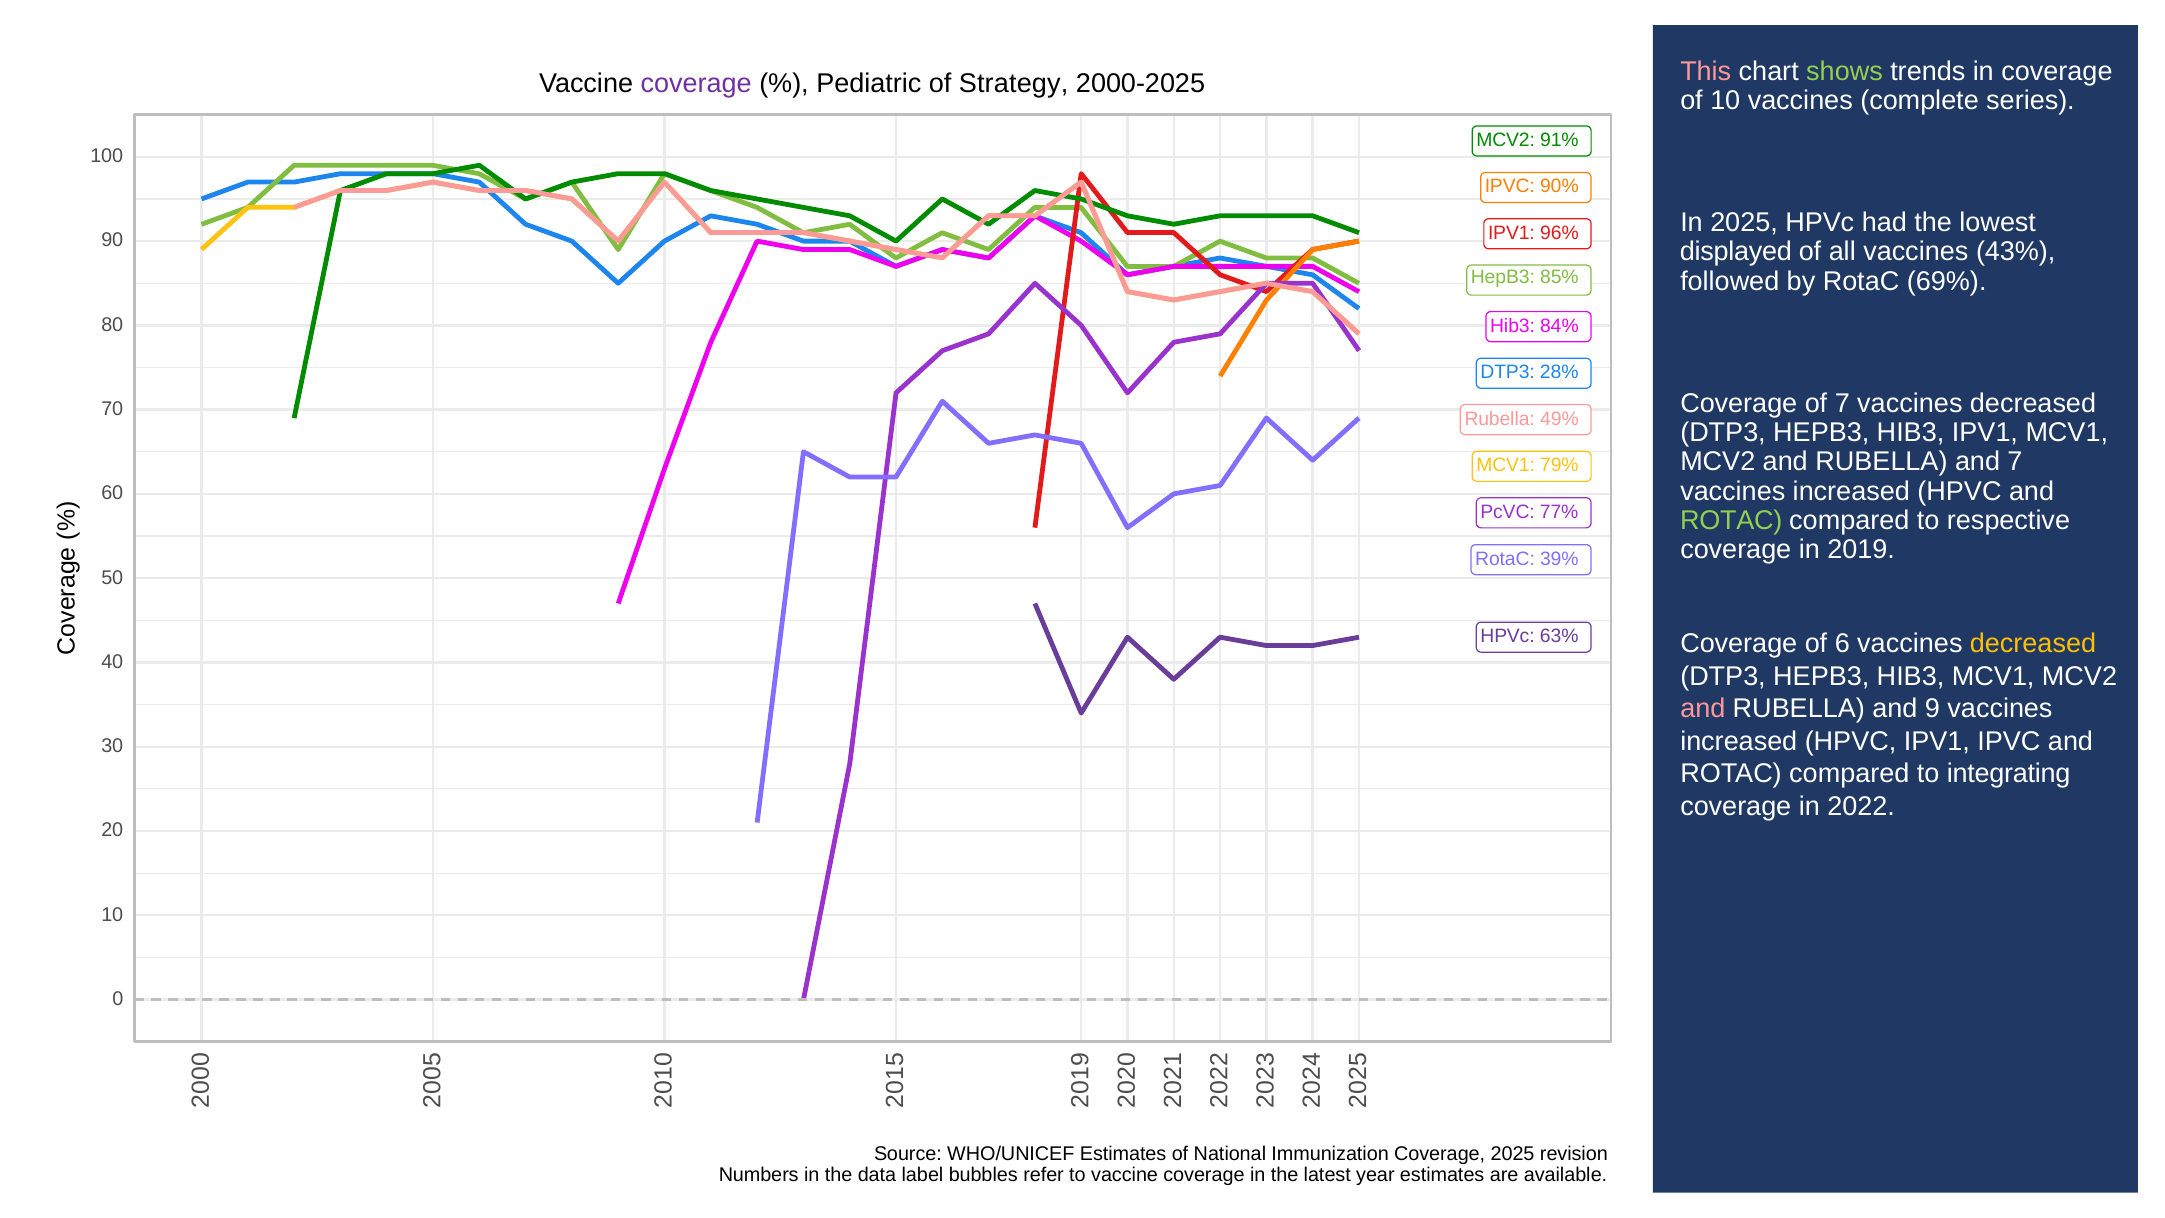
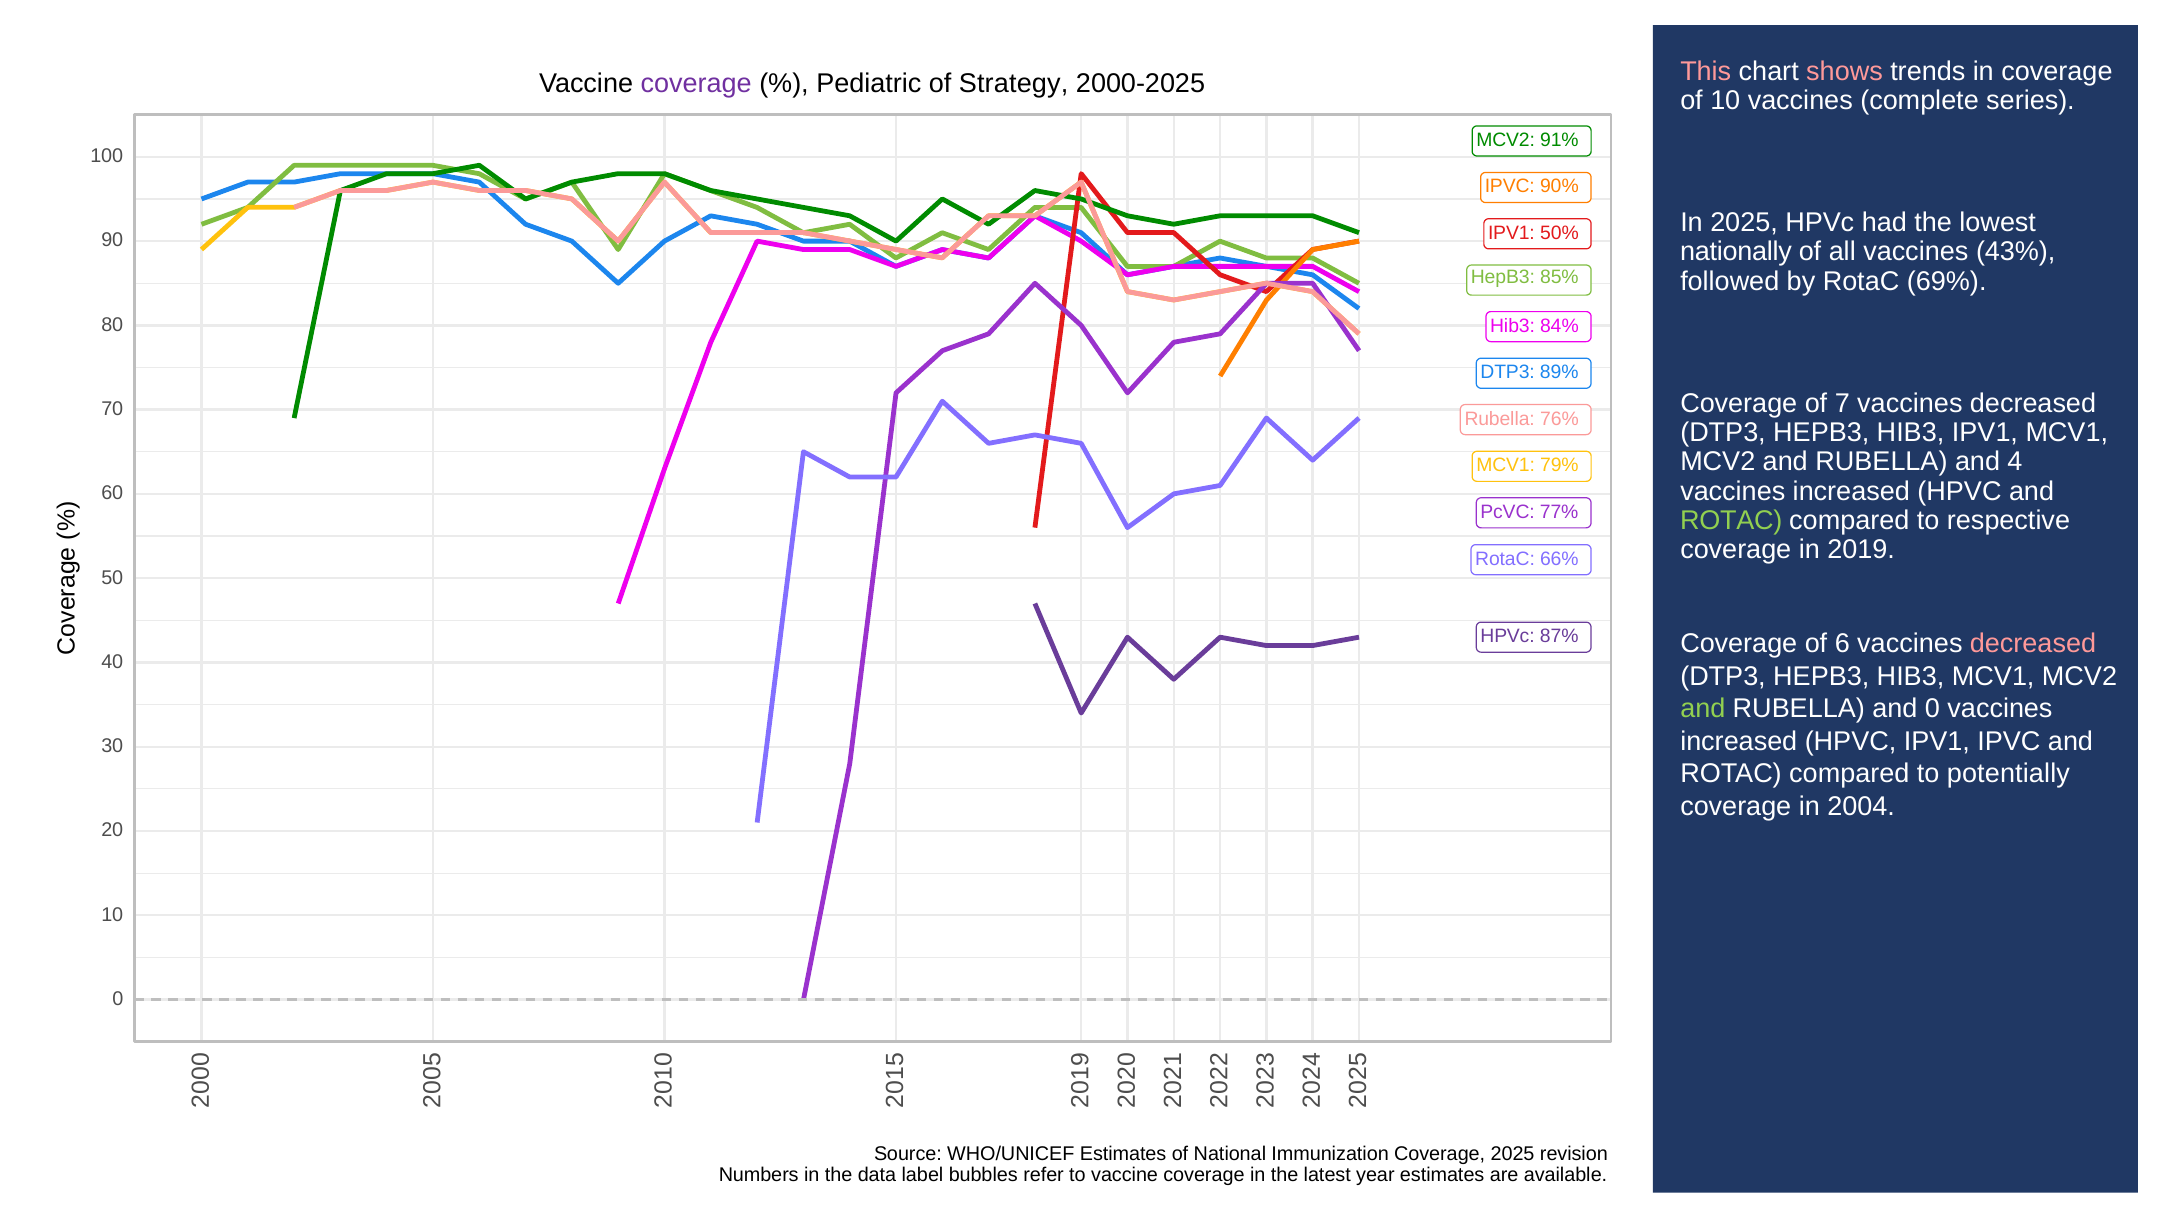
shows colour: light green -> pink (1845, 71)
96%: 96% -> 50% (1560, 233)
displayed: displayed -> nationally (1736, 252)
28%: 28% -> 89% (1559, 372)
49%: 49% -> 76% (1559, 419)
and 7: 7 -> 4 (2015, 462)
39%: 39% -> 66% (1559, 559)
63%: 63% -> 87% (1559, 636)
decreased colour: yellow -> pink (2033, 644)
and colour: pink -> light green (1703, 709)
and 9: 9 -> 0 (1933, 709)
integrating: integrating -> potentially (2008, 774)
2022: 2022 -> 2004 (1861, 806)
